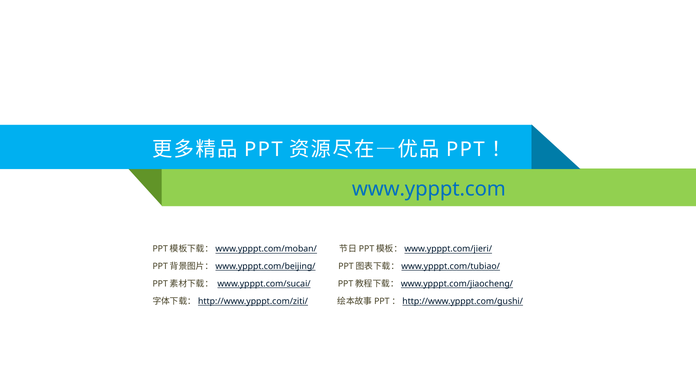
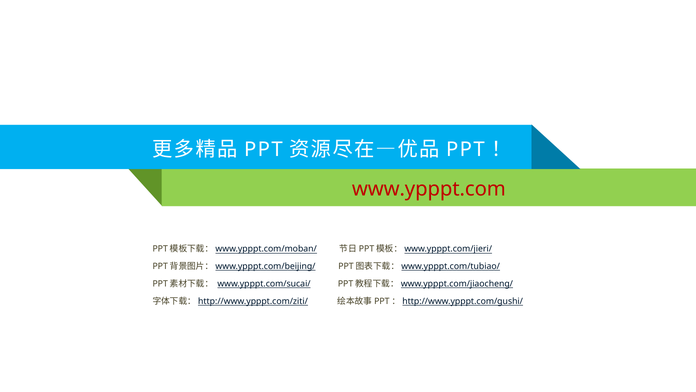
www.ypppt.com colour: blue -> red (429, 189)
